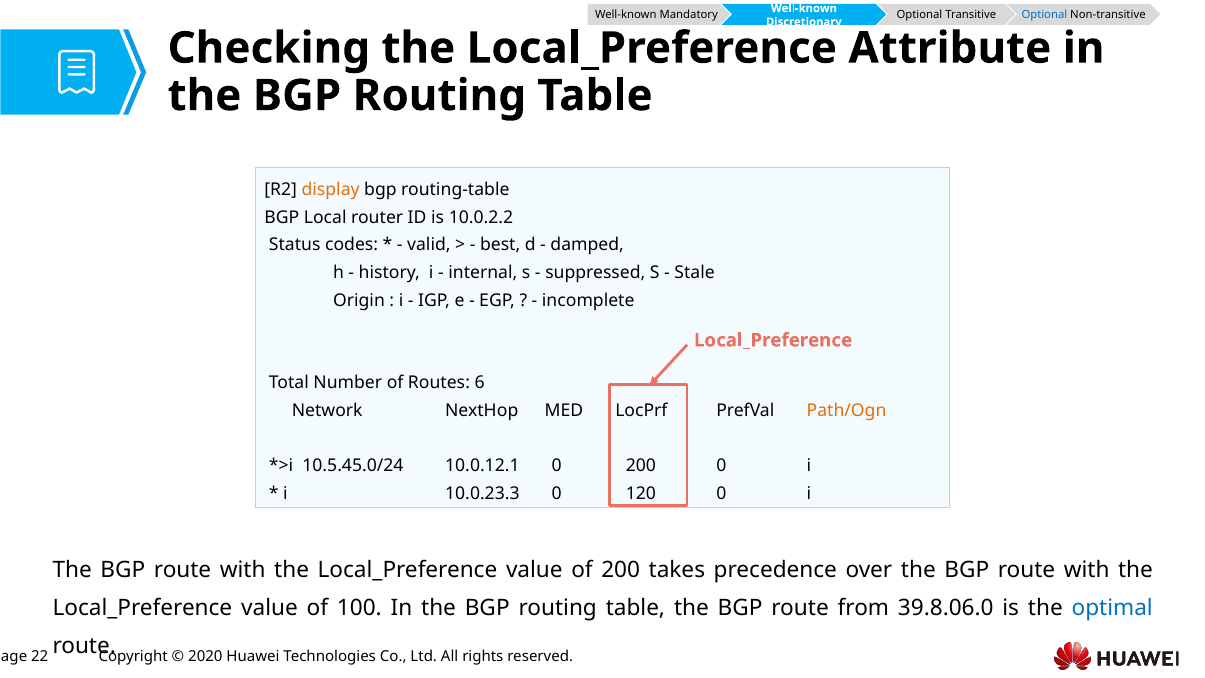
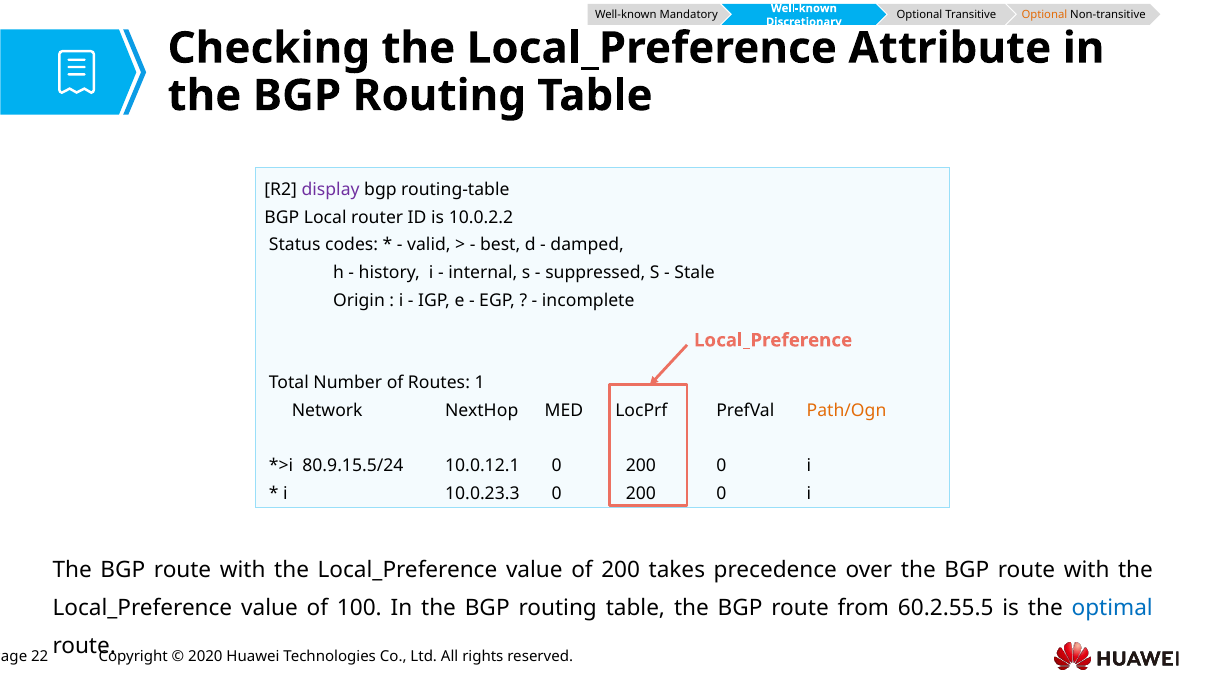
Optional colour: blue -> orange (1044, 15)
display colour: orange -> purple (331, 190)
6: 6 -> 1 (480, 383)
10.5.45.0/24: 10.5.45.0/24 -> 80.9.15.5/24 (353, 466)
10.0.23.3 0 120: 120 -> 200 (641, 493)
39.8.06.0: 39.8.06.0 -> 60.2.55.5 (946, 608)
